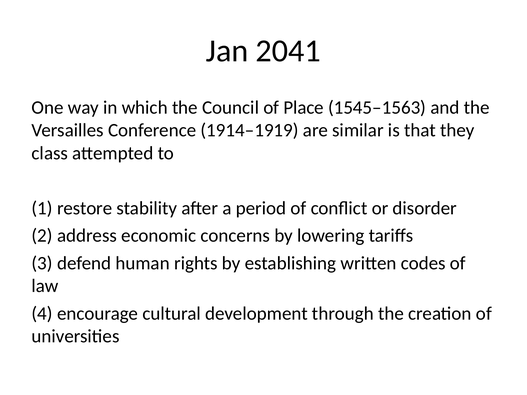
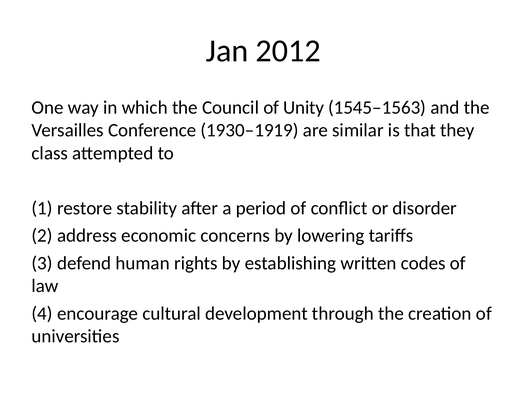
2041: 2041 -> 2012 (288, 51)
Place: Place -> Unity (304, 108)
1914–1919: 1914–1919 -> 1930–1919 (250, 130)
